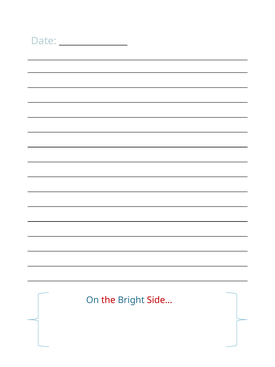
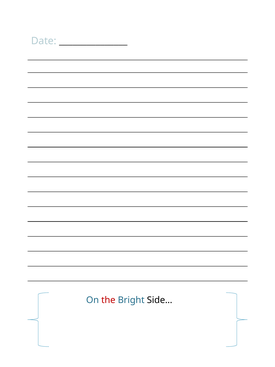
Side… colour: red -> black (160, 300)
